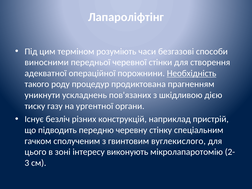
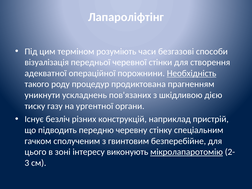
виносними: виносними -> візуалізація (47, 62)
вуглекислого: вуглекислого -> безперебійне (179, 141)
мікролапаротомію underline: none -> present (187, 152)
